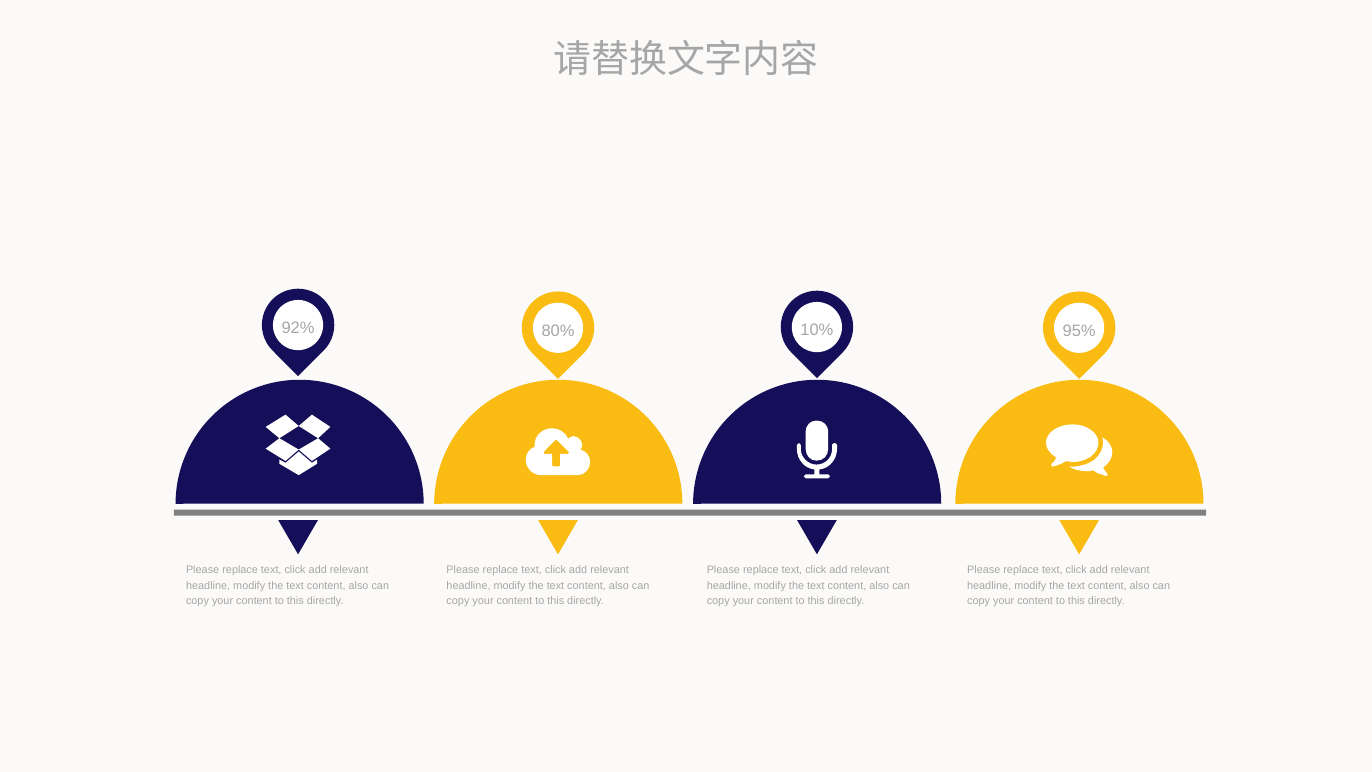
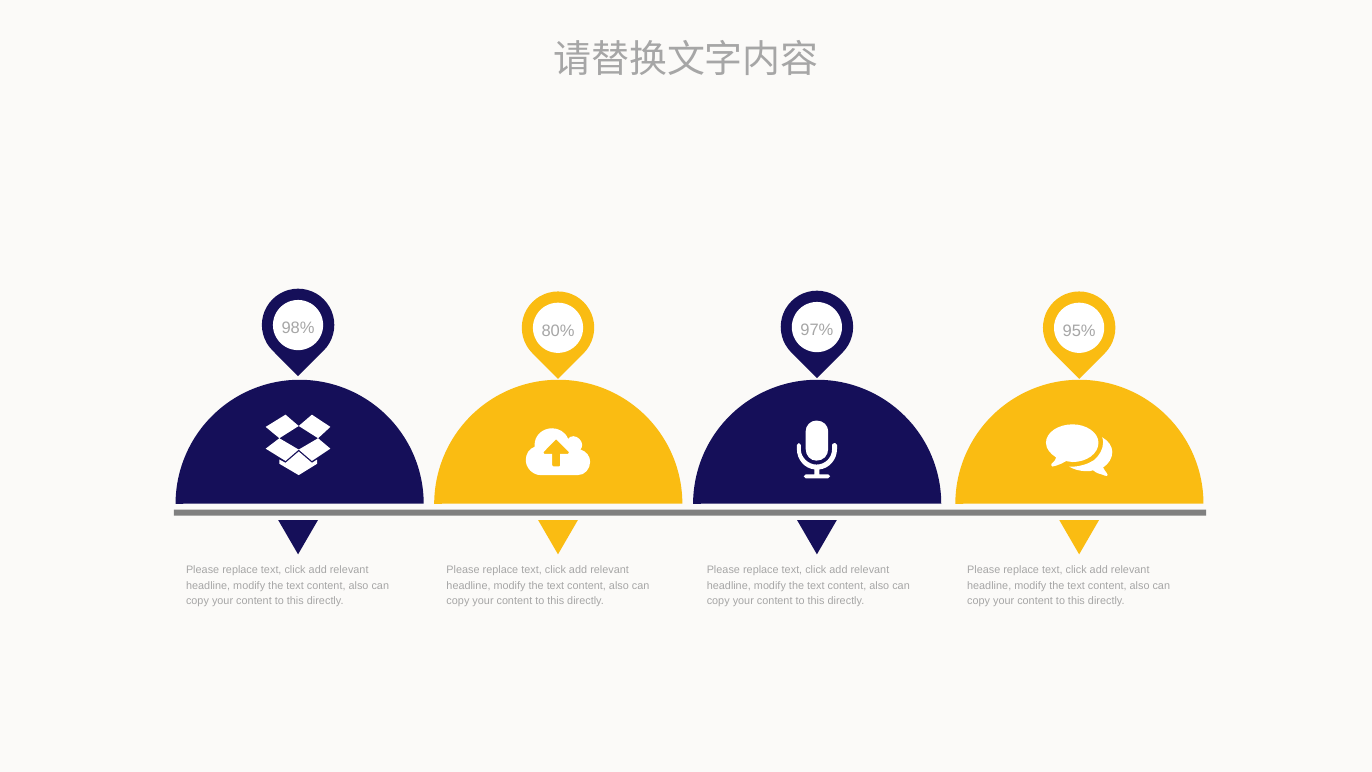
92%: 92% -> 98% (298, 328)
10%: 10% -> 97% (817, 330)
